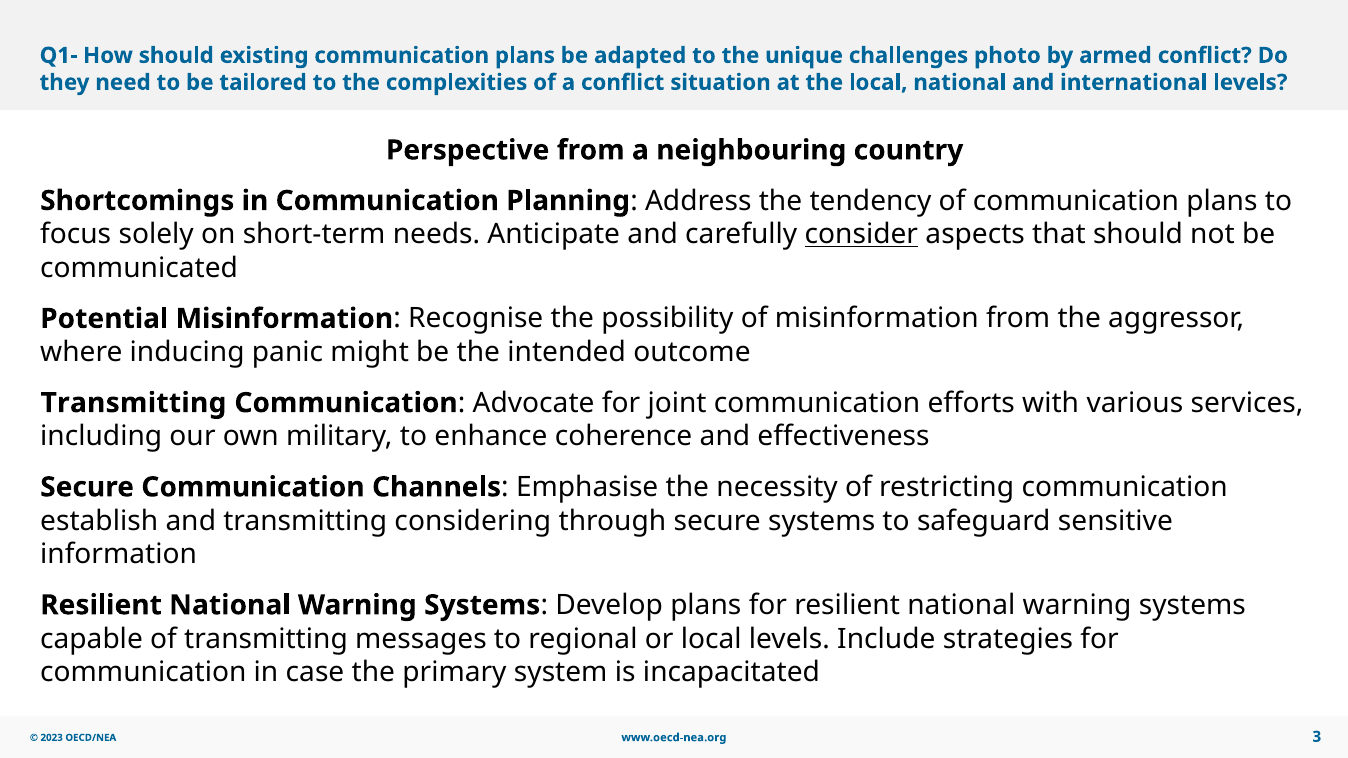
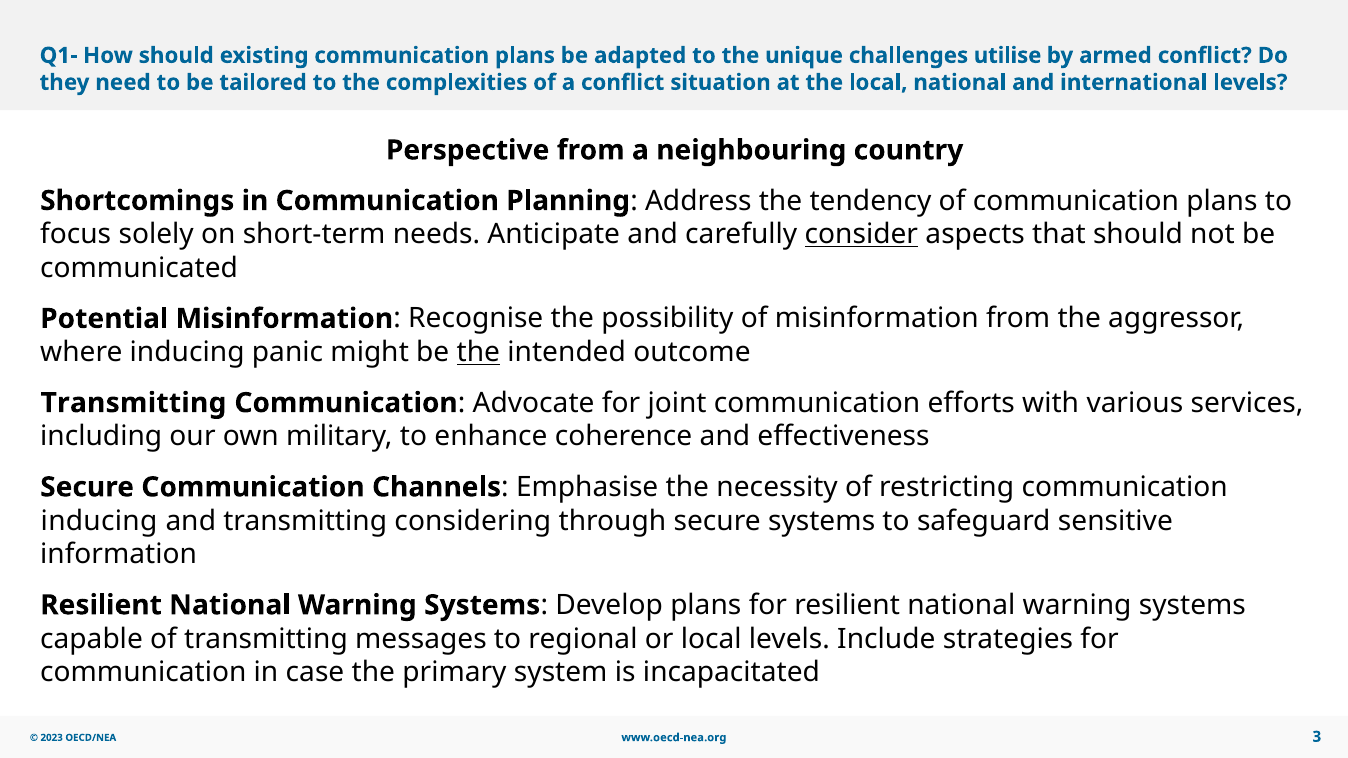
photo: photo -> utilise (1008, 55)
the underline: none -> present (478, 352)
establish: establish -> inducing (99, 521)
